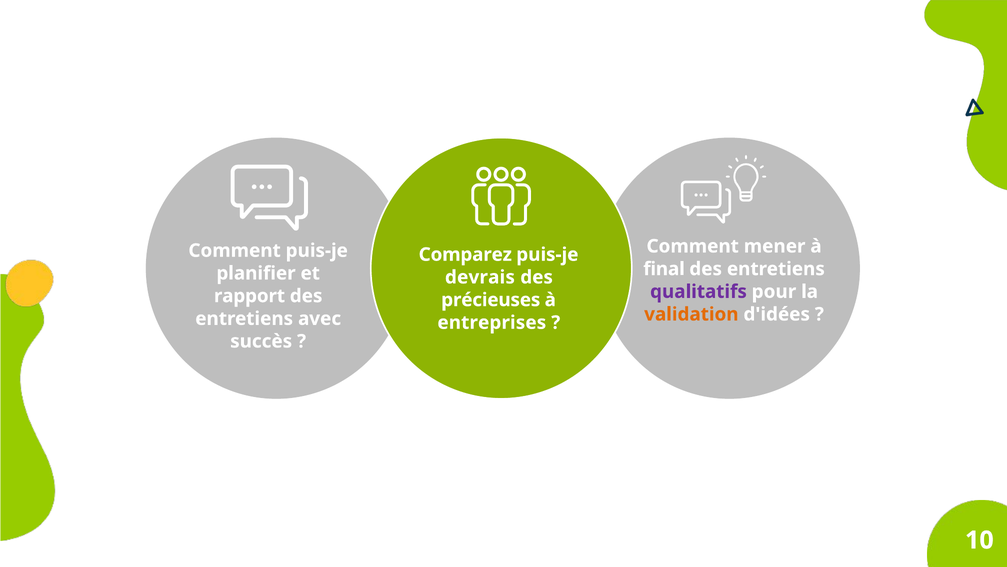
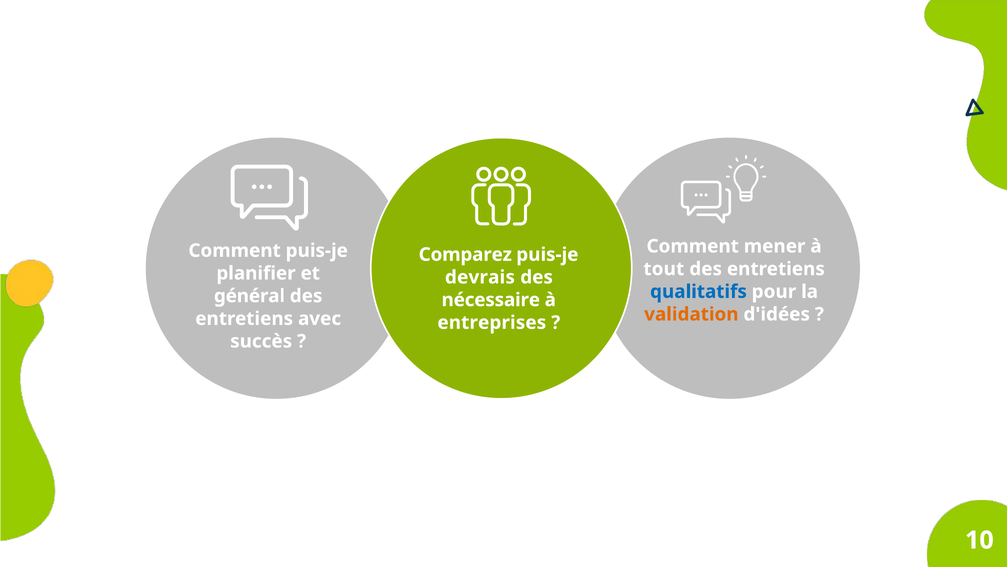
final: final -> tout (664, 269)
qualitatifs colour: purple -> blue (698, 291)
rapport: rapport -> général (249, 296)
précieuses: précieuses -> nécessaire (491, 300)
